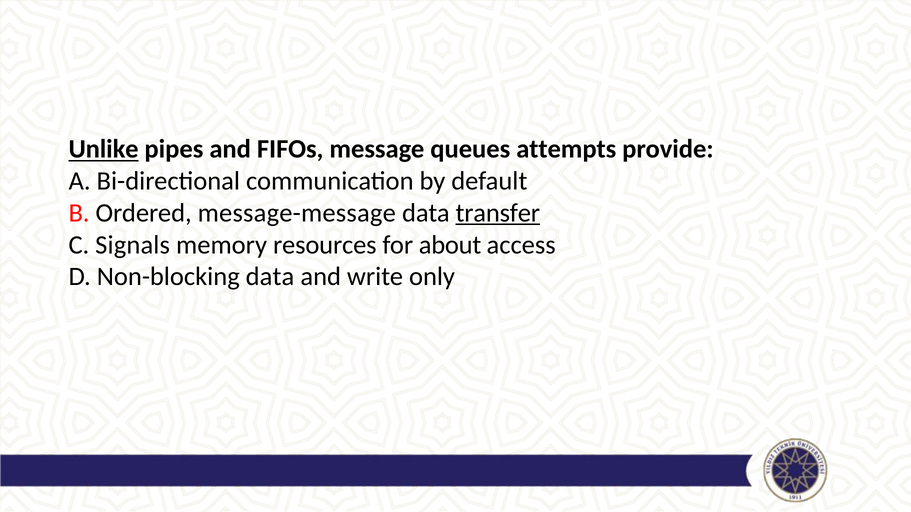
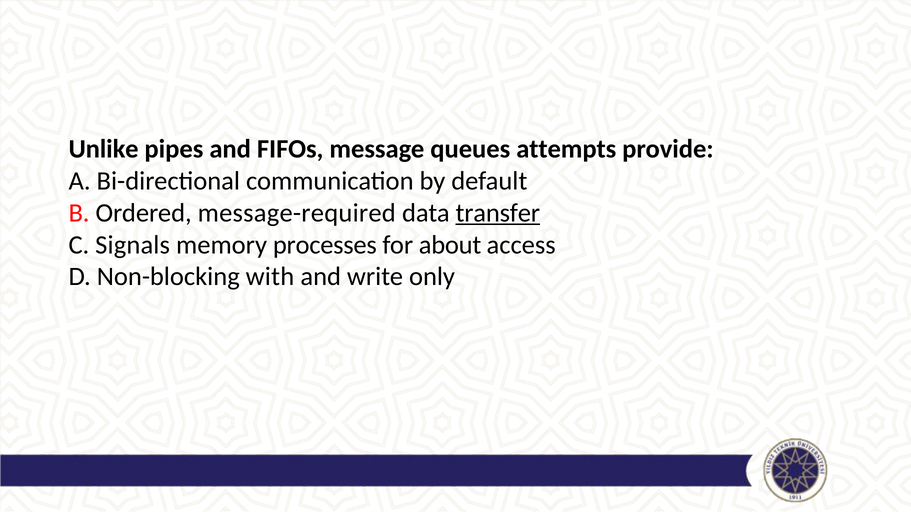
Unlike underline: present -> none (104, 149)
message-message: message-message -> message-required (297, 213)
resources: resources -> processes (325, 245)
Non-blocking data: data -> with (270, 277)
